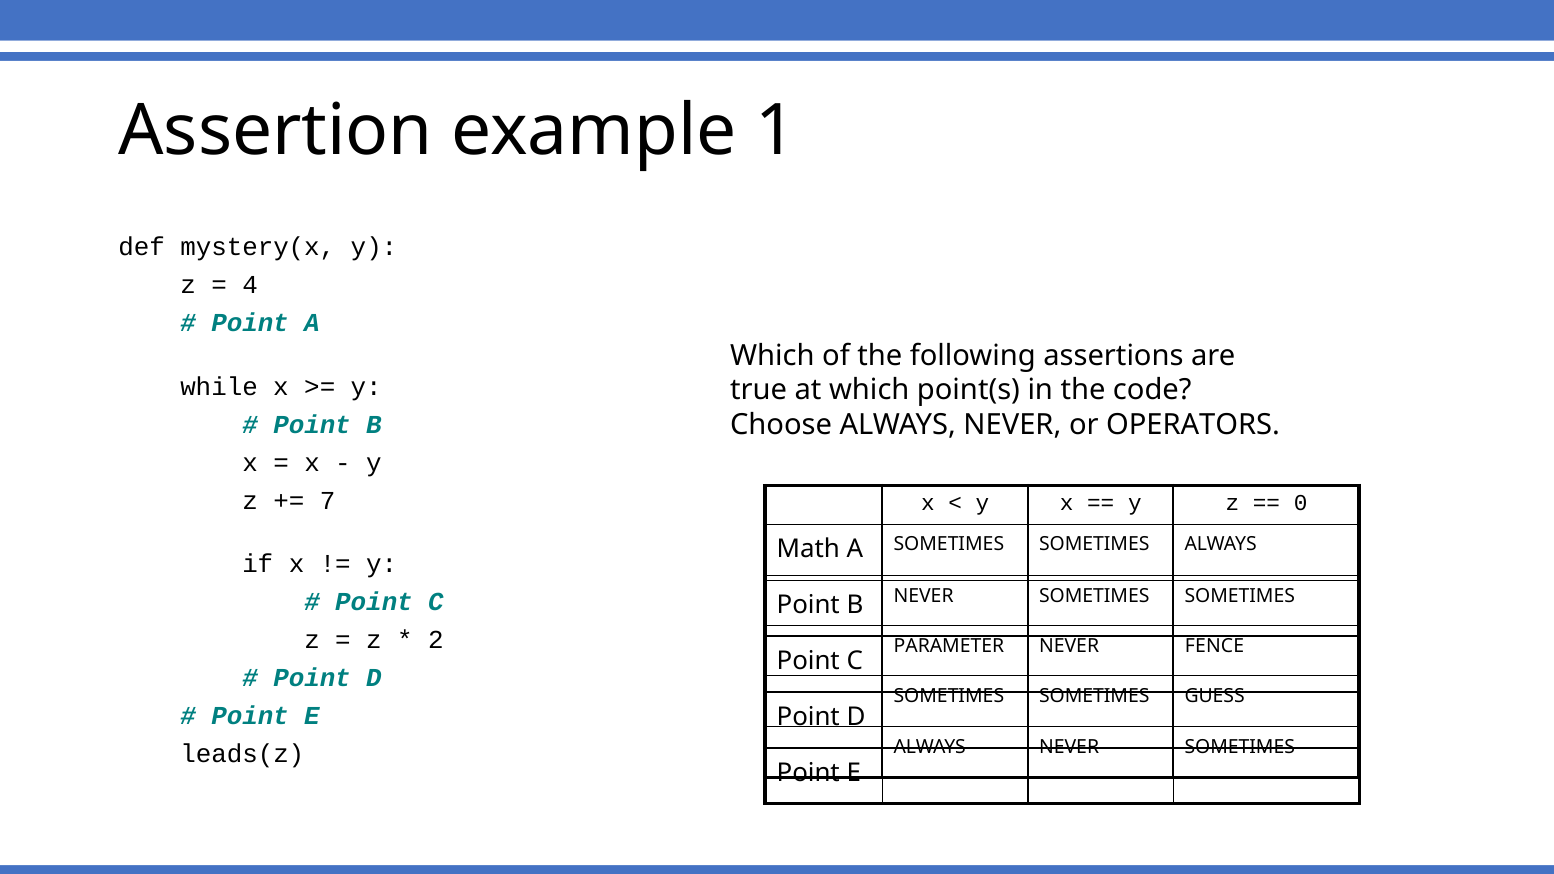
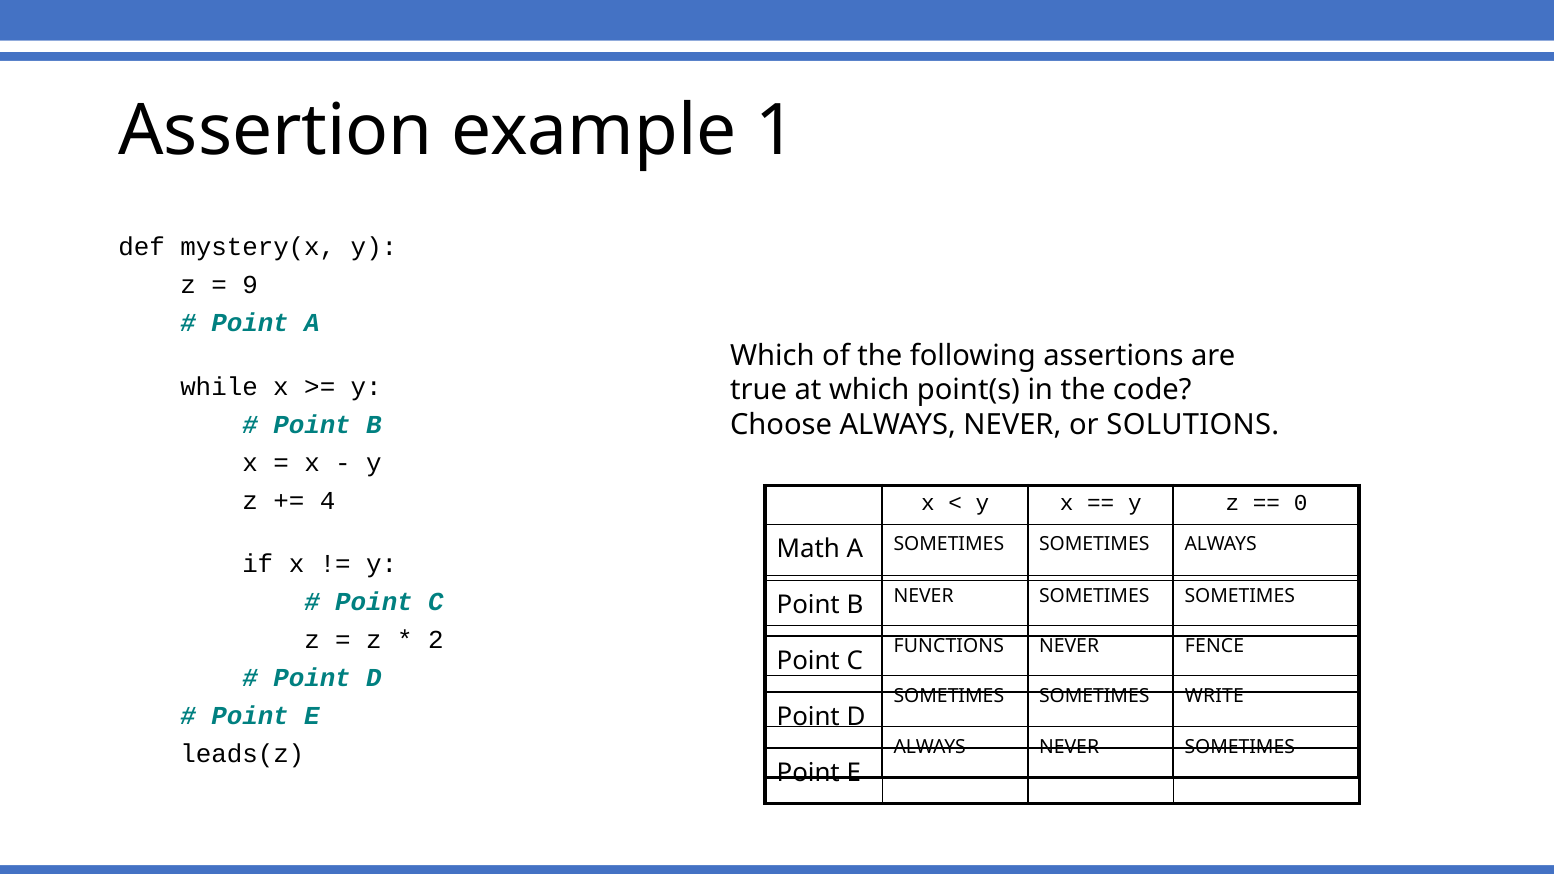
4: 4 -> 9 (250, 285)
OPERATORS: OPERATORS -> SOLUTIONS (1193, 425)
7: 7 -> 4 (328, 501)
PARAMETER: PARAMETER -> FUNCTIONS (949, 646)
GUESS: GUESS -> WRITE (1214, 696)
